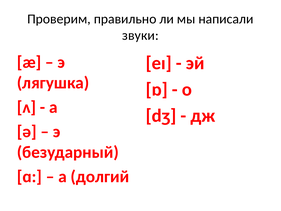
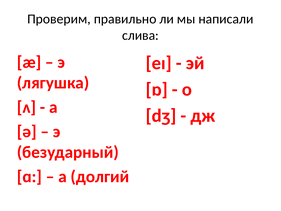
звуки: звуки -> слива (140, 35)
